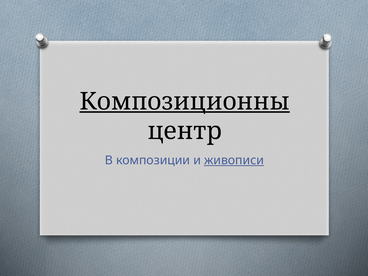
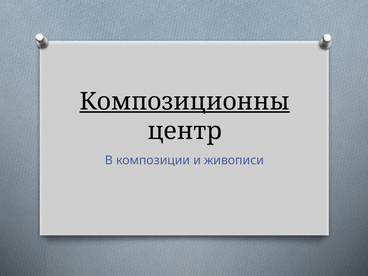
живописи underline: present -> none (234, 160)
